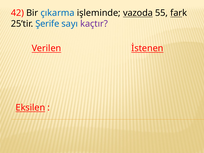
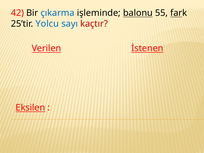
vazoda: vazoda -> balonu (138, 13)
Şerife: Şerife -> Yolcu (47, 24)
kaçtır colour: purple -> red (94, 24)
